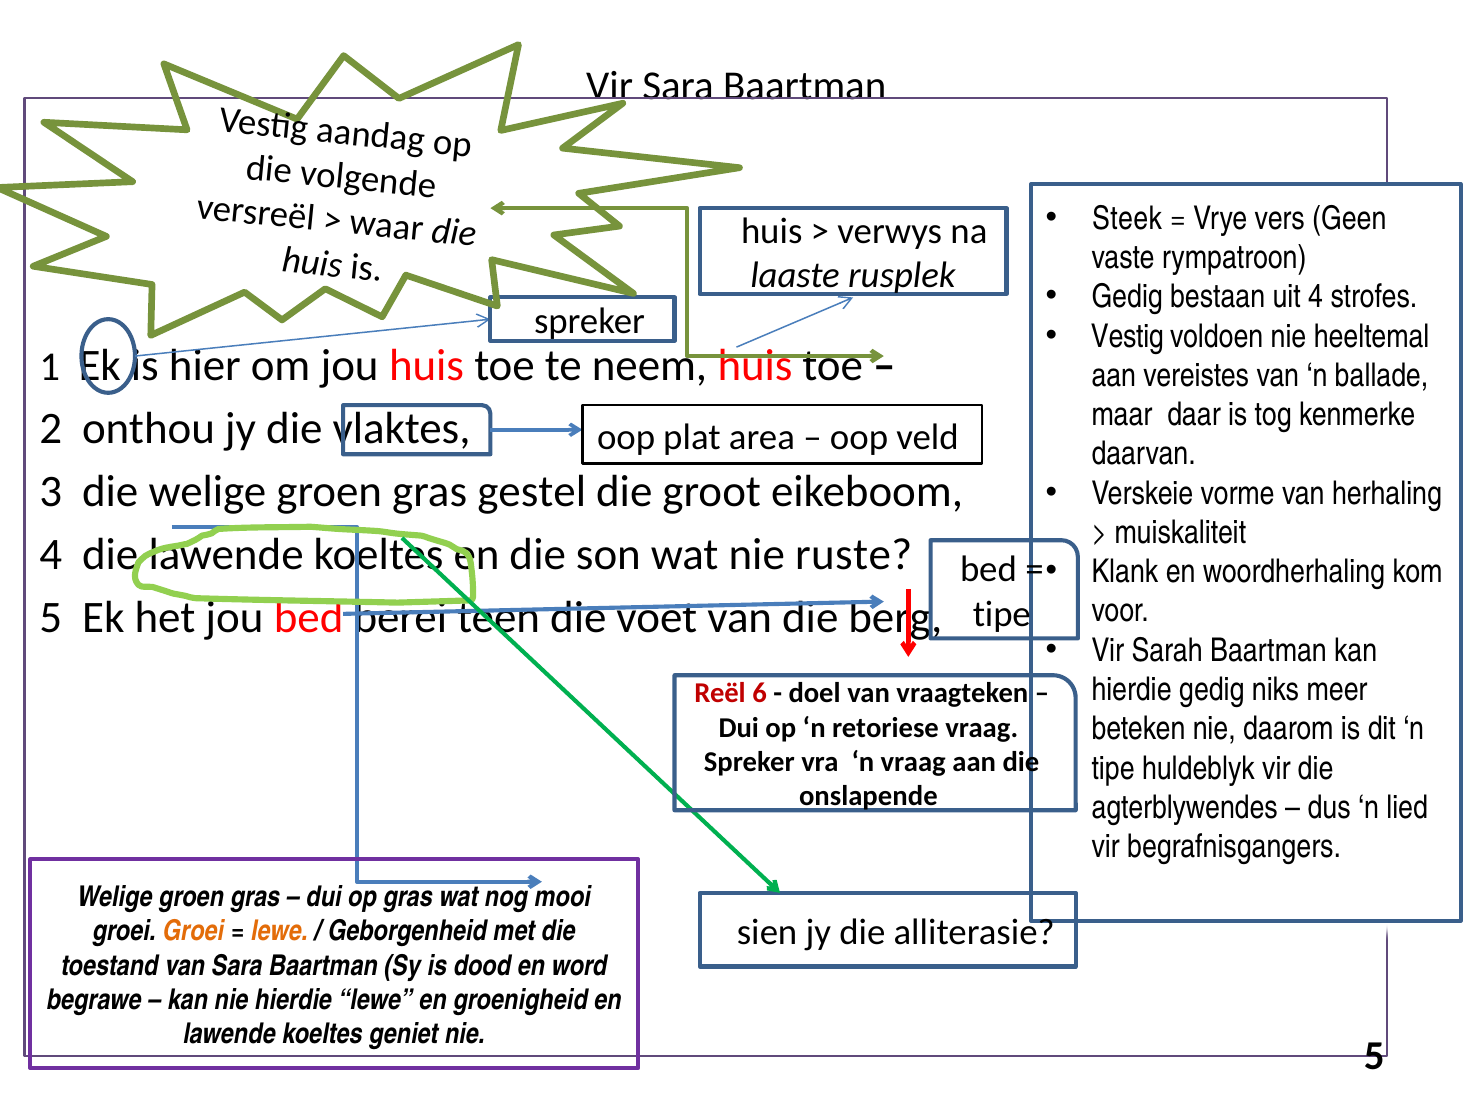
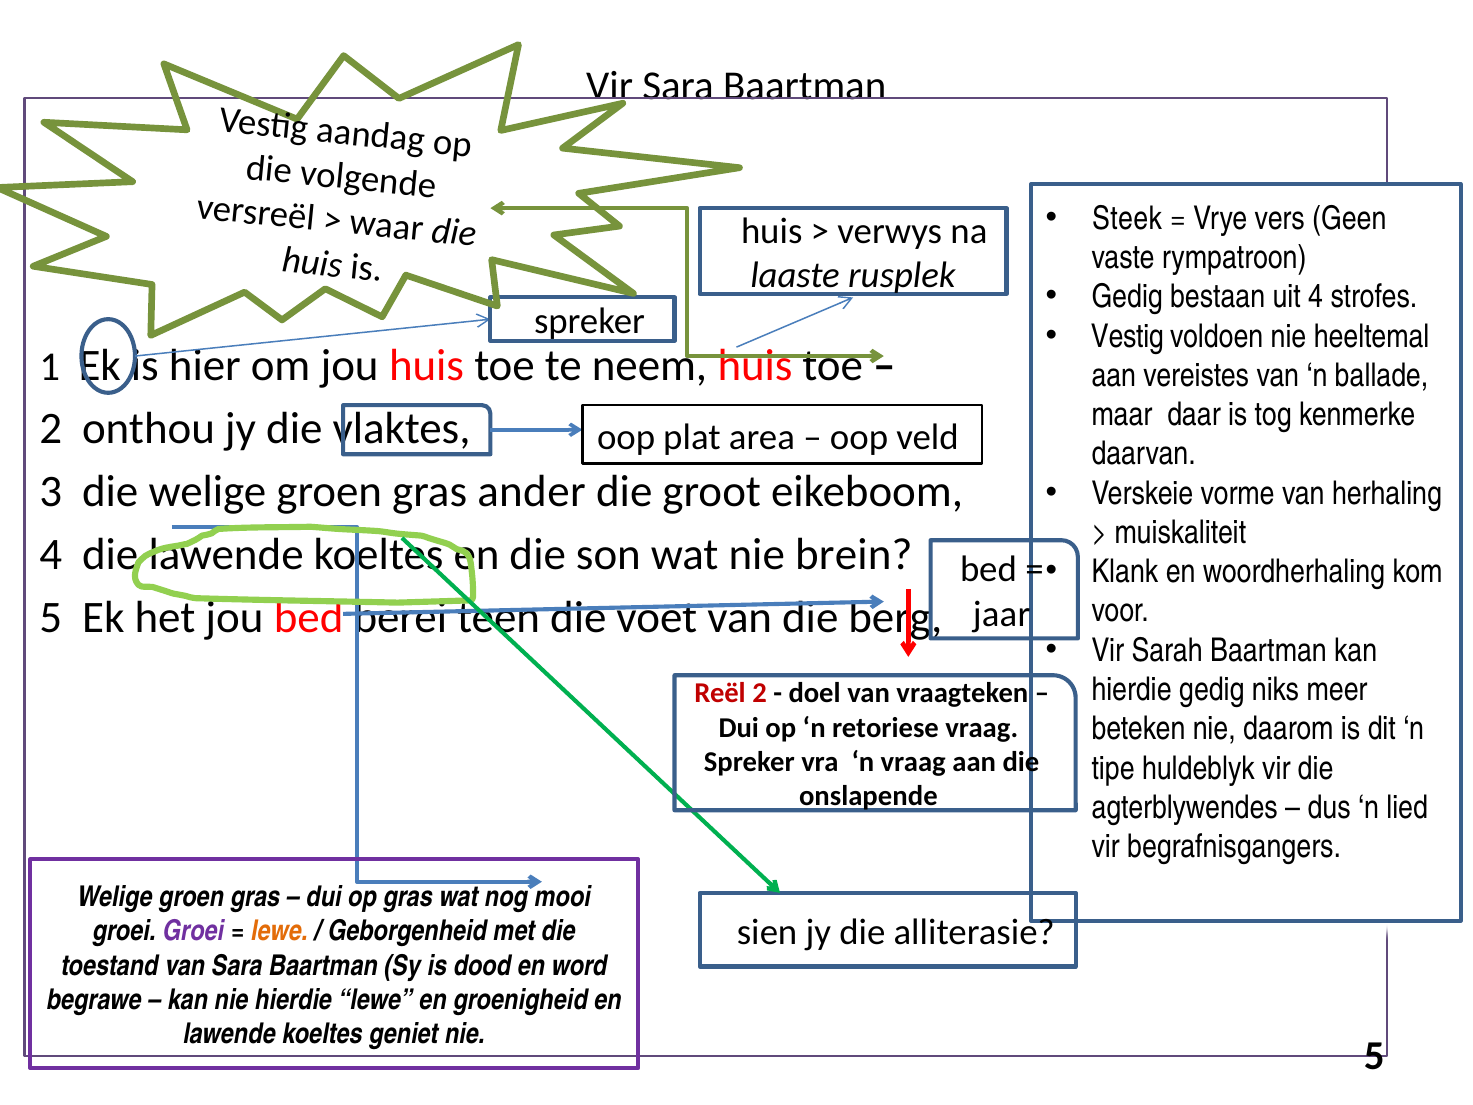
gestel: gestel -> ander (531, 492)
ruste: ruste -> brein (854, 555)
tipe: tipe -> jaar (1002, 614)
Reël 6: 6 -> 2 (760, 693)
Groei colour: orange -> purple (193, 931)
